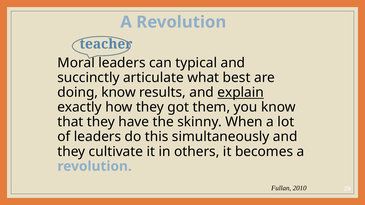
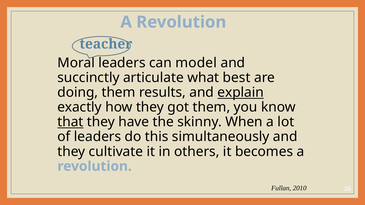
typical: typical -> model (196, 63)
doing know: know -> them (119, 93)
that underline: none -> present (70, 122)
